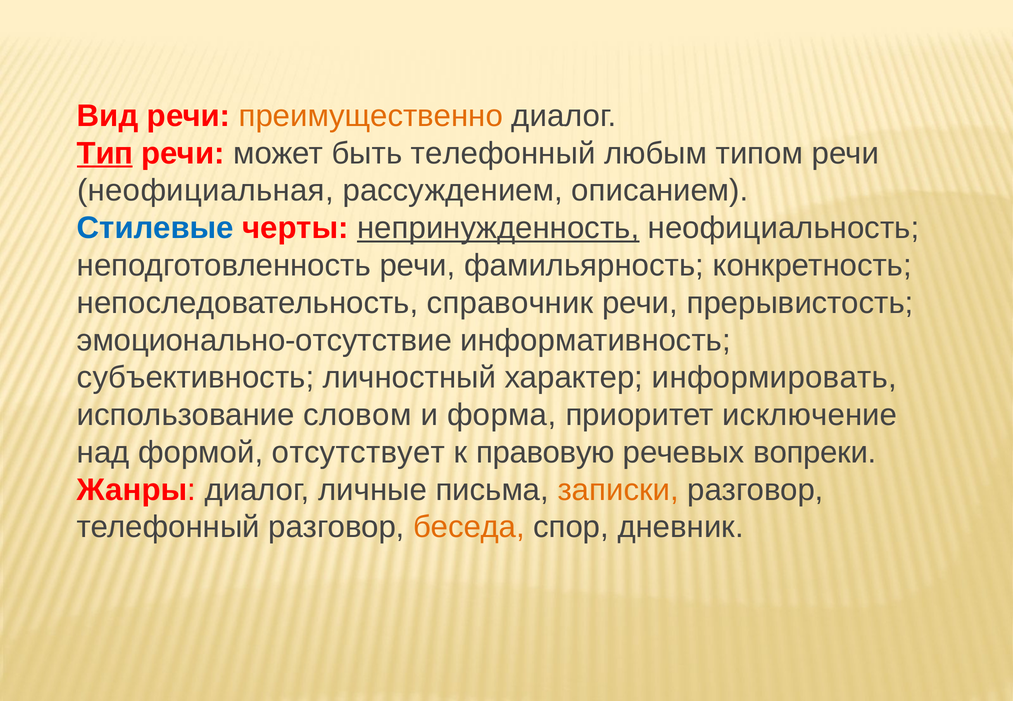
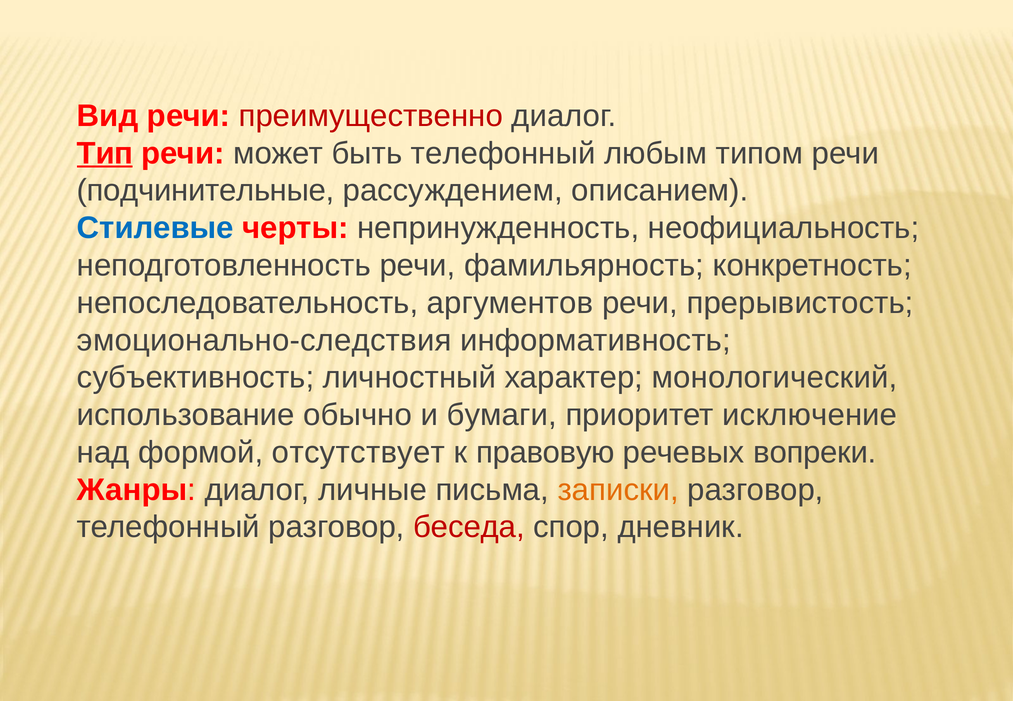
преимущественно colour: orange -> red (371, 116)
неофициальная: неофициальная -> подчинительные (206, 191)
непринужденность underline: present -> none (498, 228)
справочник: справочник -> аргументов (510, 303)
эмоционально-отсутствие: эмоционально-отсутствие -> эмоционально-следствия (264, 340)
информировать: информировать -> монологический (775, 378)
словом: словом -> обычно (358, 415)
форма: форма -> бумаги (502, 415)
беседа colour: orange -> red (469, 527)
